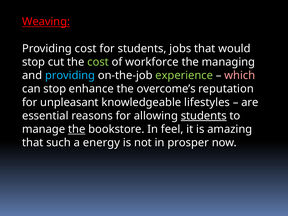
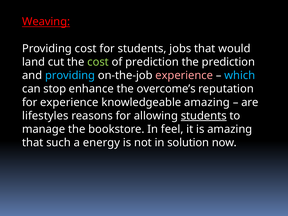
stop: stop -> land (34, 62)
of workforce: workforce -> prediction (152, 62)
the managing: managing -> prediction (228, 62)
experience colour: light green -> pink (184, 75)
which colour: pink -> light blue (240, 75)
for unpleasant: unpleasant -> experience (69, 102)
knowledgeable lifestyles: lifestyles -> amazing (207, 102)
essential: essential -> lifestyles (45, 116)
the underline: present -> none (77, 129)
prosper: prosper -> solution (188, 143)
